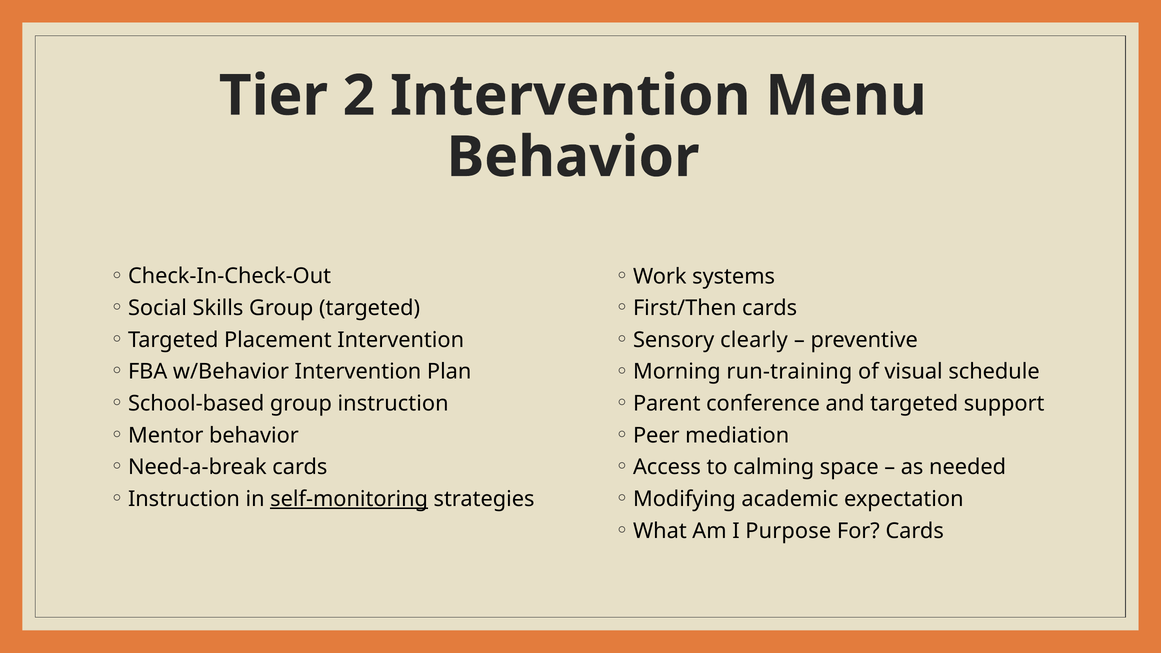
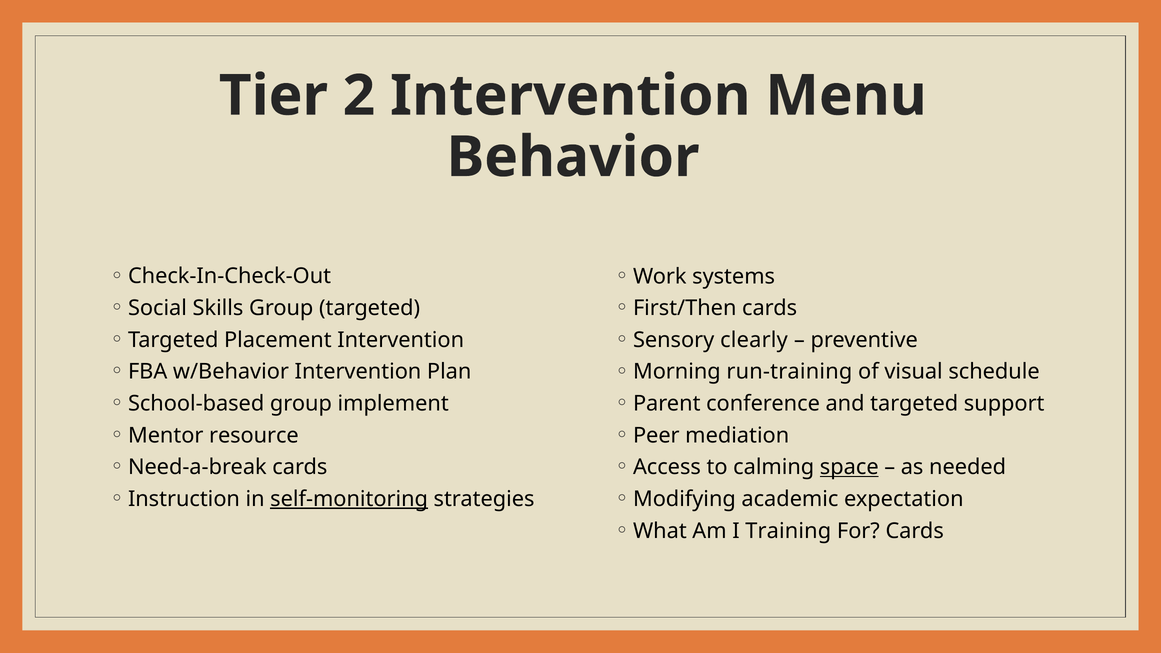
group instruction: instruction -> implement (393, 404)
Mentor behavior: behavior -> resource (254, 435)
space underline: none -> present (849, 467)
Purpose: Purpose -> Training (788, 531)
